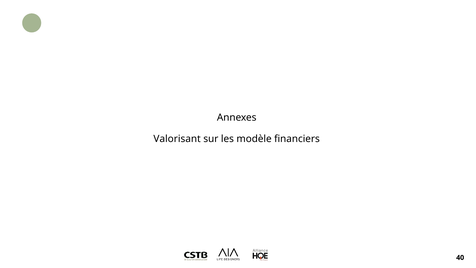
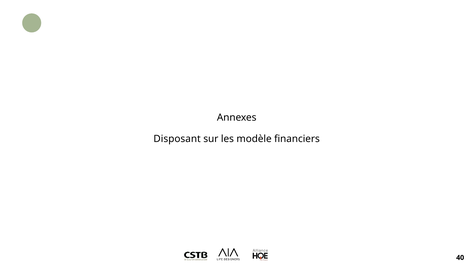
Valorisant: Valorisant -> Disposant (177, 139)
